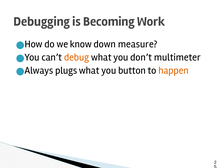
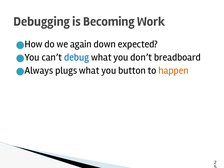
know: know -> again (81, 44)
measure: measure -> expected (138, 44)
debug colour: orange -> blue (77, 57)
multimeter: multimeter -> breadboard (177, 57)
